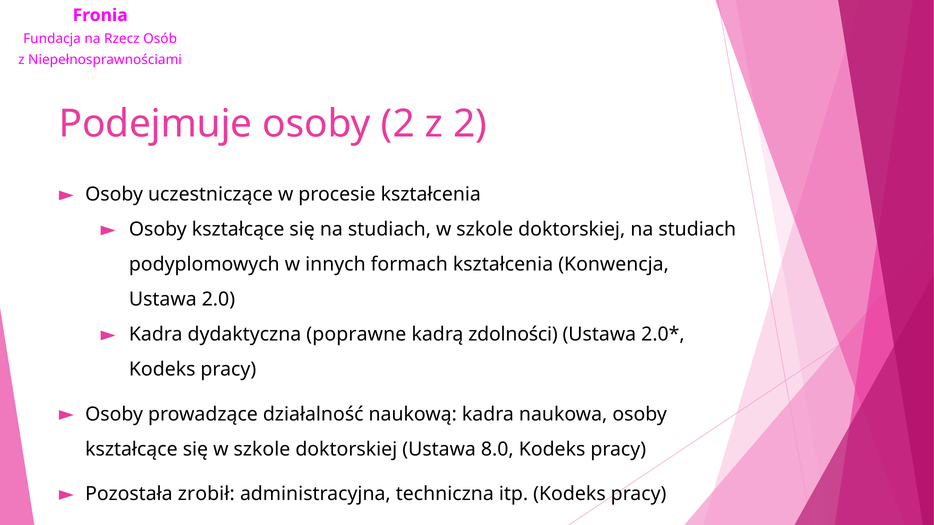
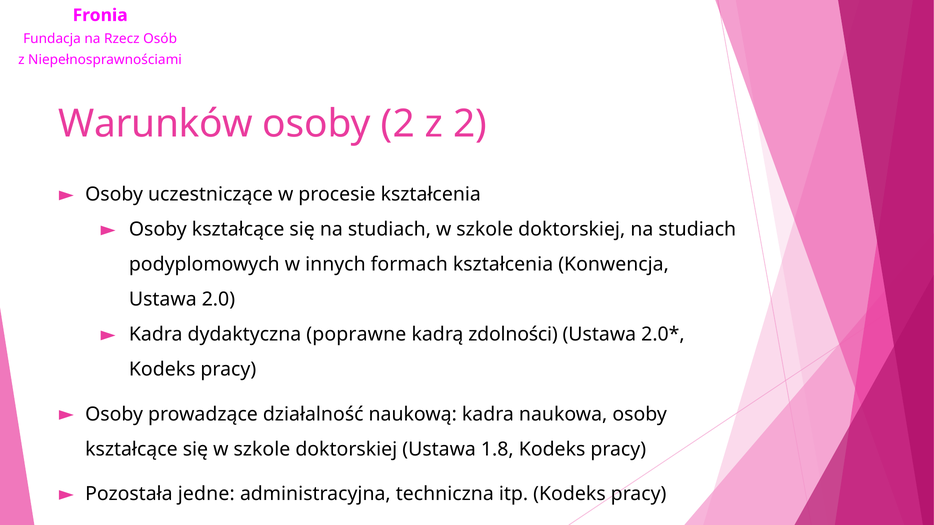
Podejmuje: Podejmuje -> Warunków (156, 124)
8.0: 8.0 -> 1.8 (497, 449)
zrobił: zrobił -> jedne (206, 494)
